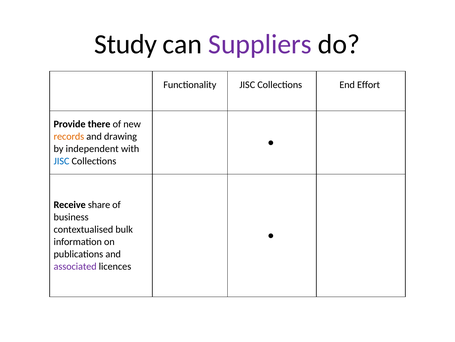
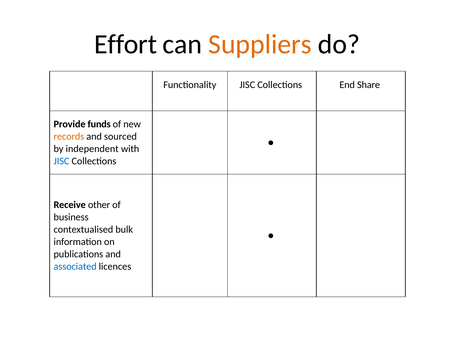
Study: Study -> Effort (126, 44)
Suppliers colour: purple -> orange (260, 44)
Effort: Effort -> Share (369, 85)
there: there -> funds (99, 124)
drawing: drawing -> sourced (120, 136)
share: share -> other (99, 204)
associated colour: purple -> blue (75, 266)
